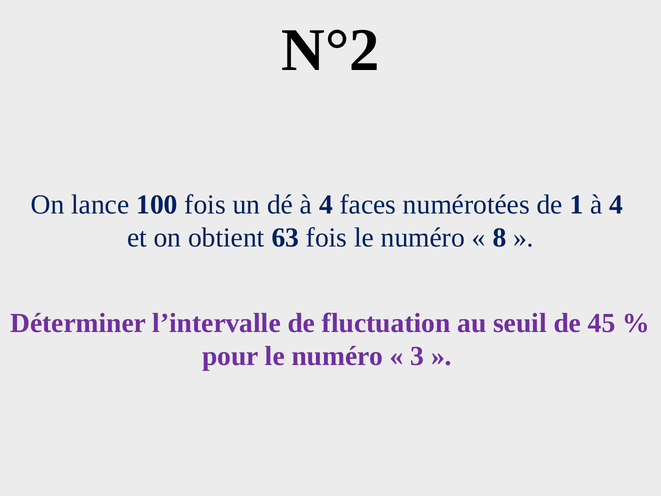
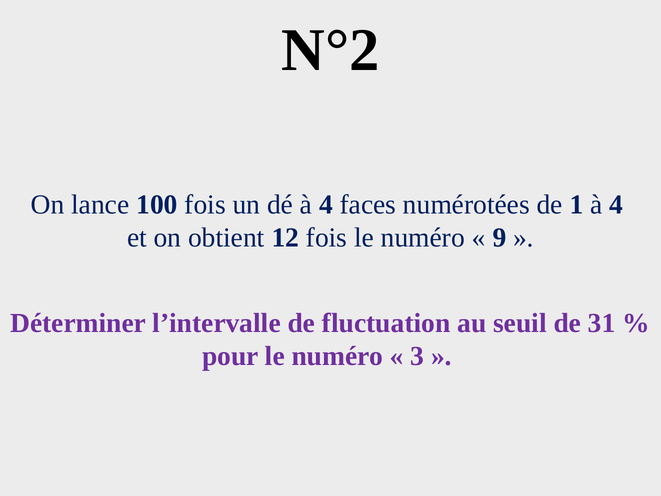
63: 63 -> 12 (285, 238)
8: 8 -> 9 (499, 238)
45: 45 -> 31 (602, 323)
